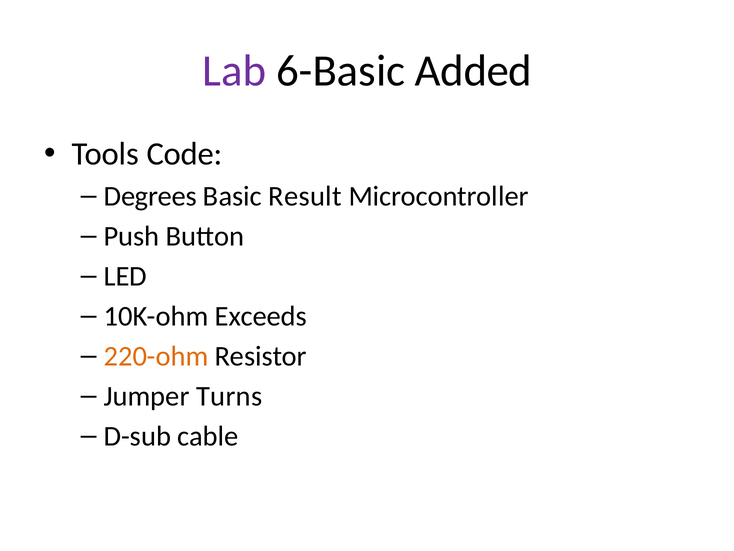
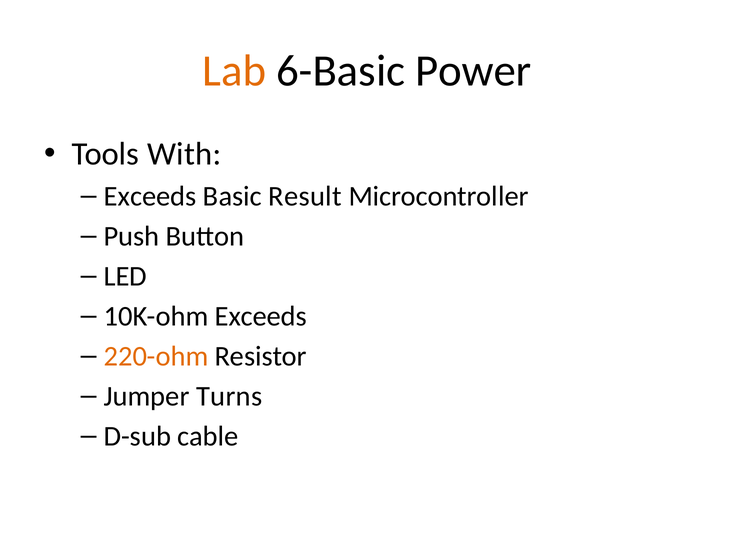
Lab colour: purple -> orange (234, 71)
Added: Added -> Power (473, 71)
Code: Code -> With (184, 154)
Degrees: Degrees -> Exceeds (150, 196)
